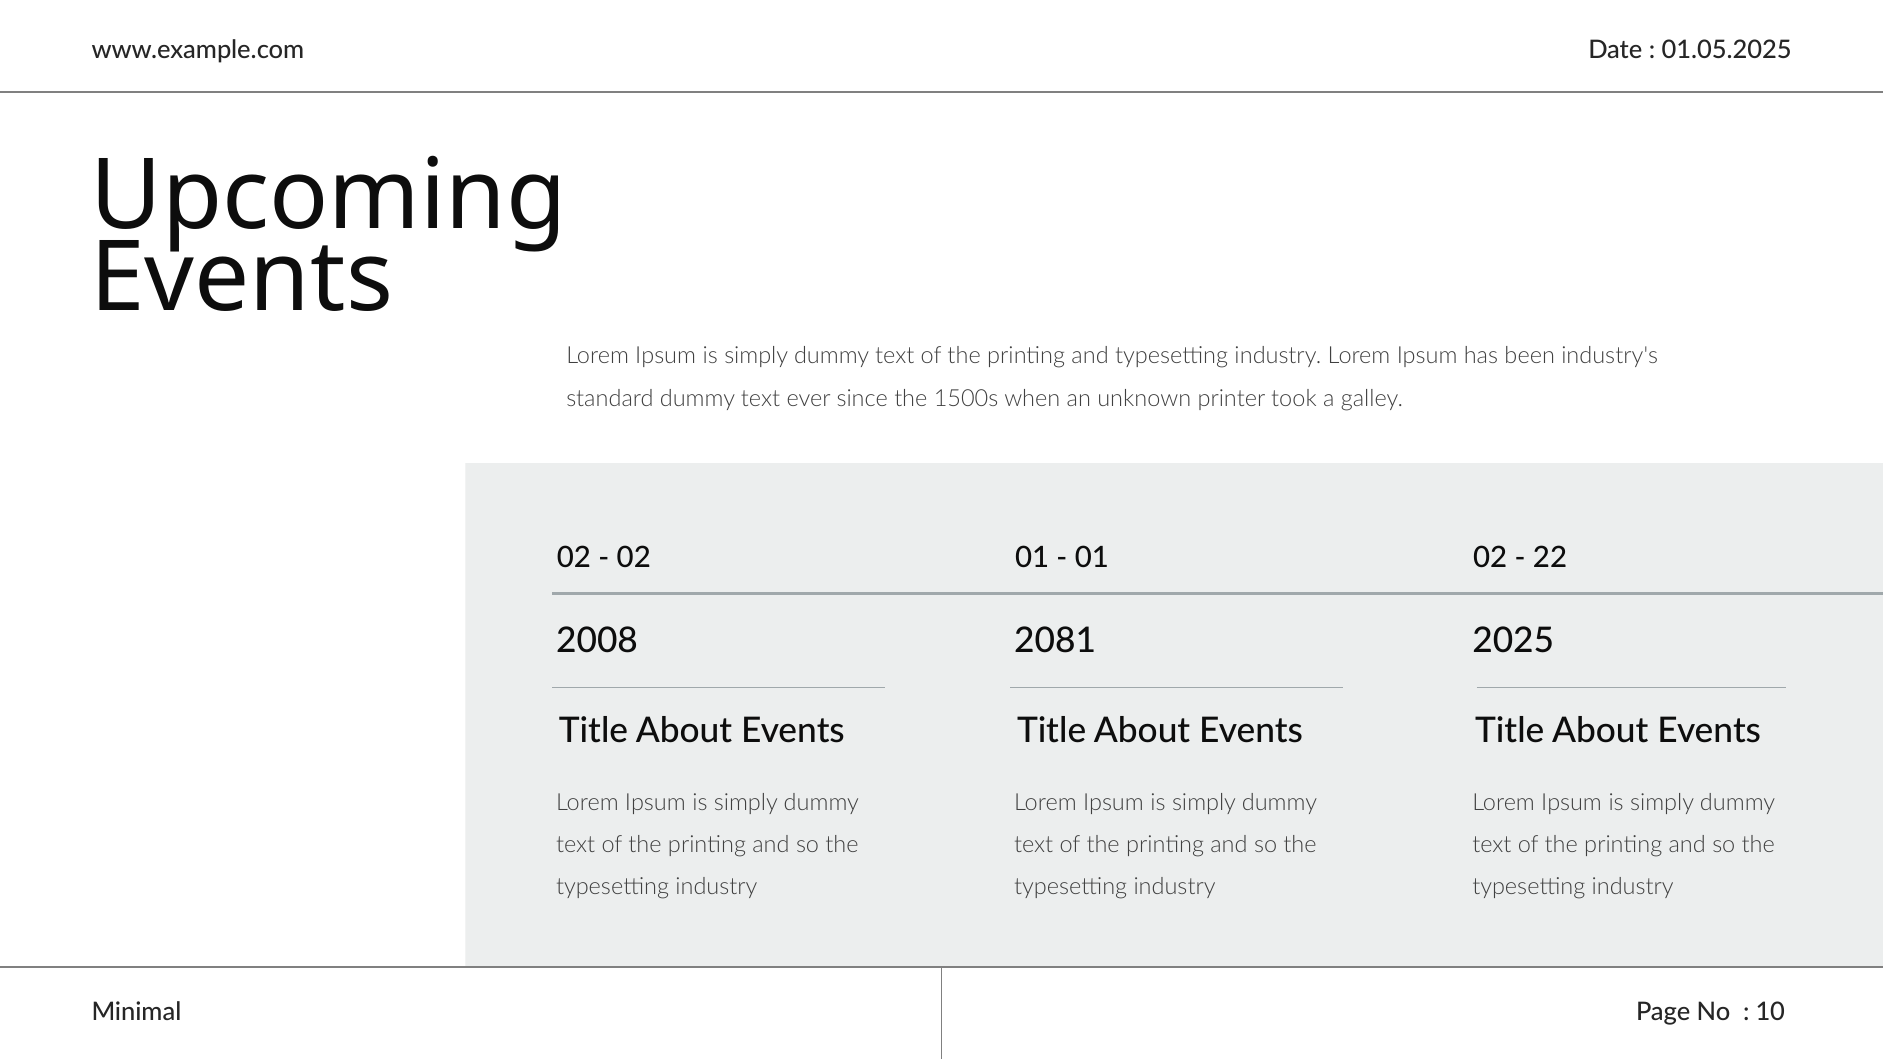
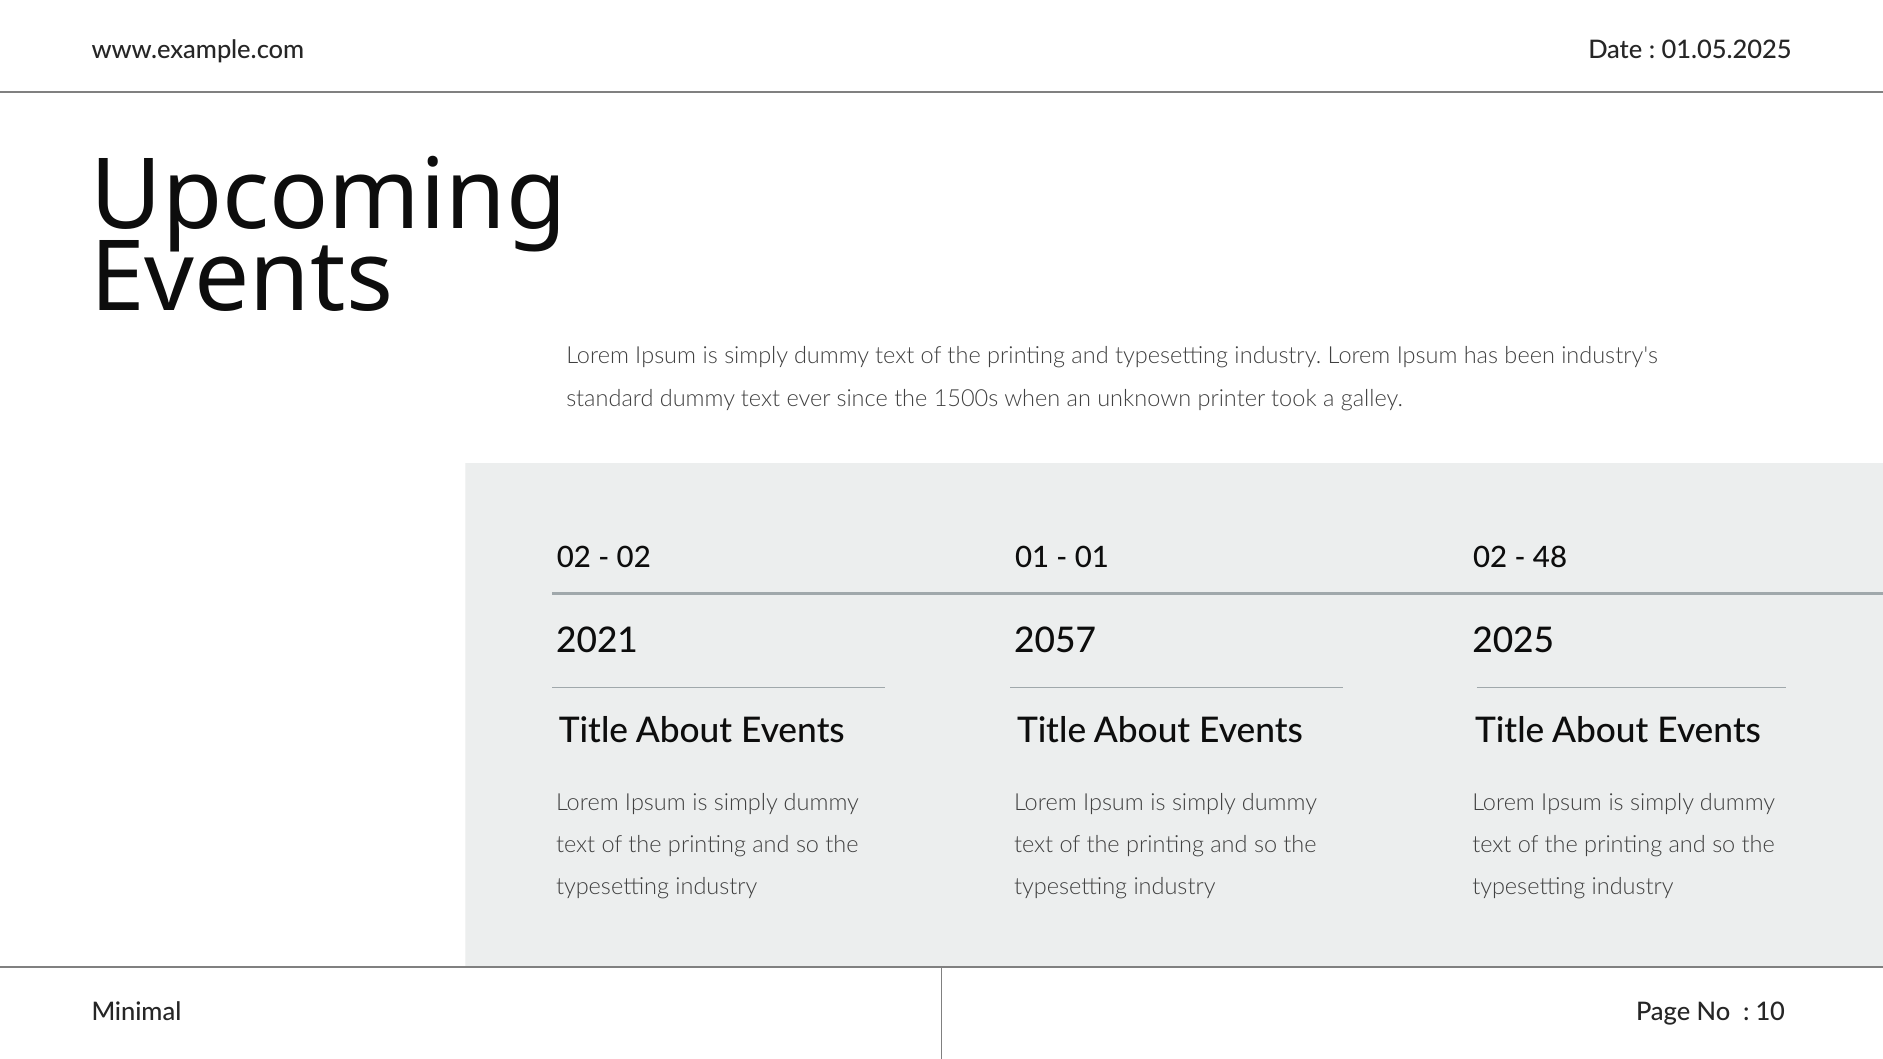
22: 22 -> 48 (1550, 558)
2008: 2008 -> 2021 (597, 641)
2081: 2081 -> 2057 (1055, 641)
